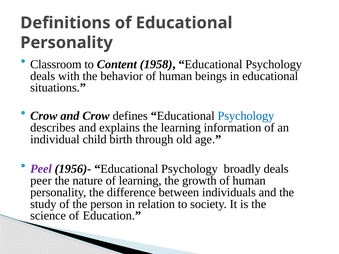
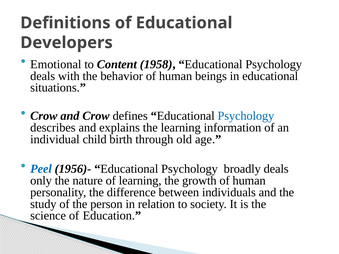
Personality: Personality -> Developers (67, 43)
Classroom: Classroom -> Emotional (56, 64)
Peel colour: purple -> blue (41, 169)
peer: peer -> only (41, 181)
